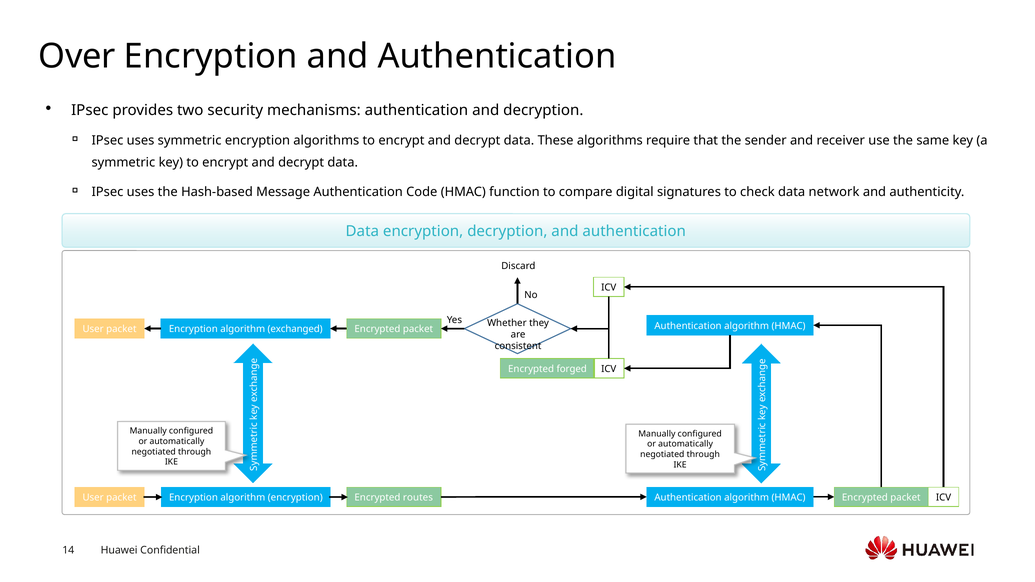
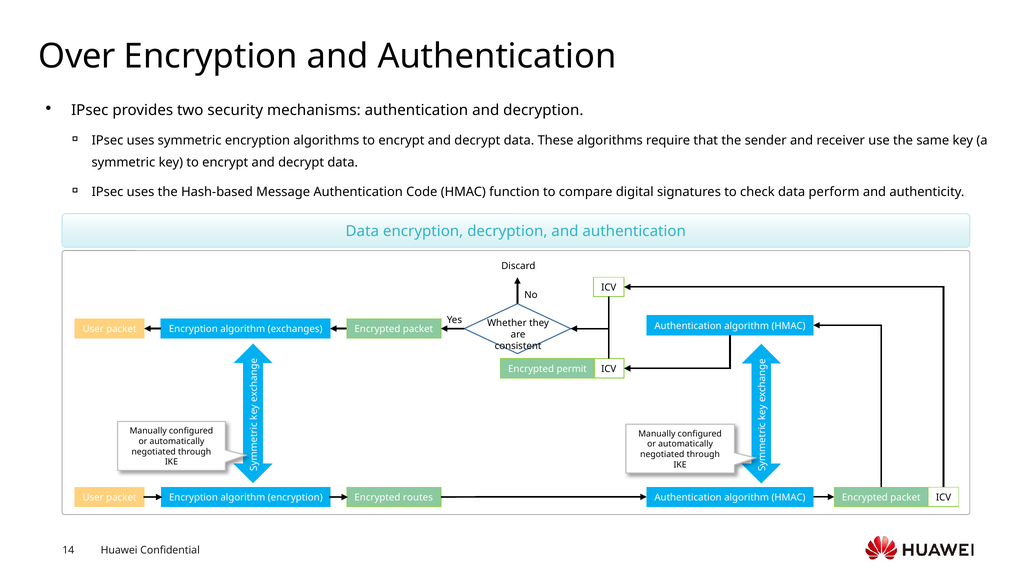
network: network -> perform (834, 192)
exchanged: exchanged -> exchanges (295, 329)
forged: forged -> permit (572, 369)
